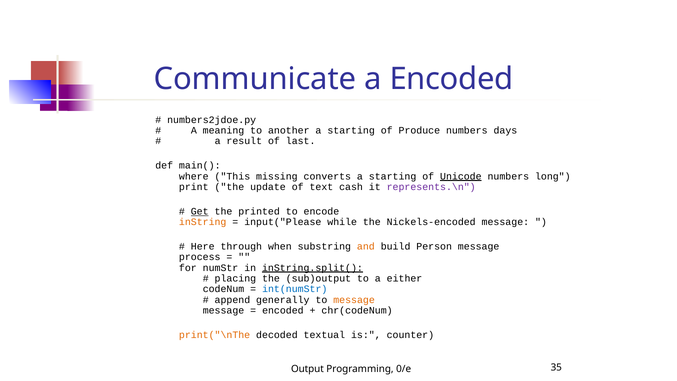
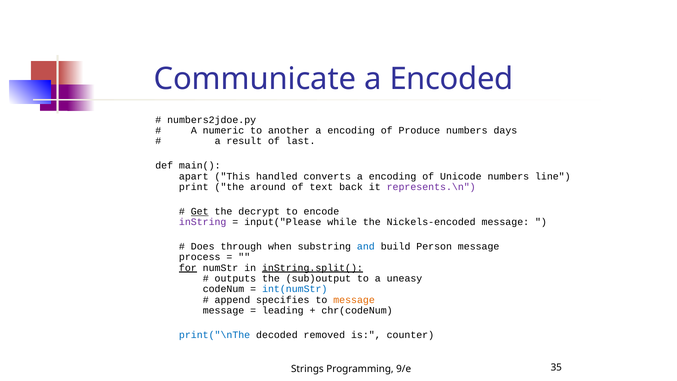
meaning: meaning -> numeric (223, 130)
starting: starting -> encoding (351, 130)
where: where -> apart (194, 176)
missing: missing -> handled (277, 176)
converts a starting: starting -> encoding (393, 176)
Unicode underline: present -> none (461, 176)
long: long -> line (553, 176)
update: update -> around (268, 187)
cash: cash -> back (351, 187)
printed: printed -> decrypt (259, 211)
inString colour: orange -> purple (203, 222)
Here: Here -> Does (203, 246)
and colour: orange -> blue (366, 246)
for underline: none -> present (188, 268)
placing: placing -> outputs (235, 278)
either: either -> uneasy (405, 278)
generally: generally -> specifies (283, 300)
encoded: encoded -> leading (283, 310)
print("\nThe colour: orange -> blue (215, 335)
textual: textual -> removed (324, 335)
Output: Output -> Strings (307, 369)
0/e: 0/e -> 9/e (404, 369)
